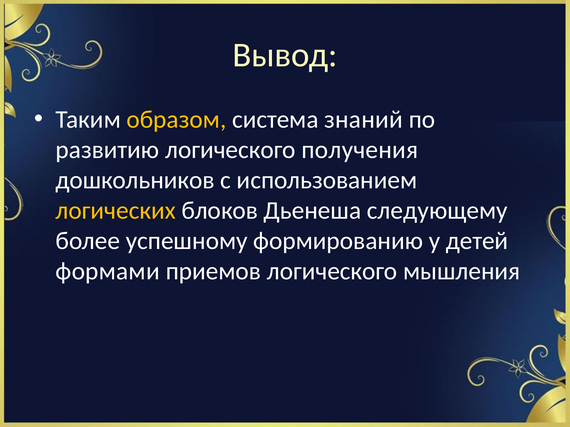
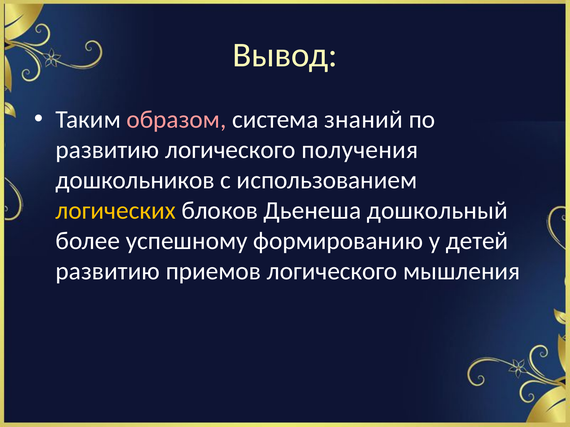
образом colour: yellow -> pink (176, 120)
следующему: следующему -> дошкольный (437, 211)
формами: формами -> развитию (108, 272)
